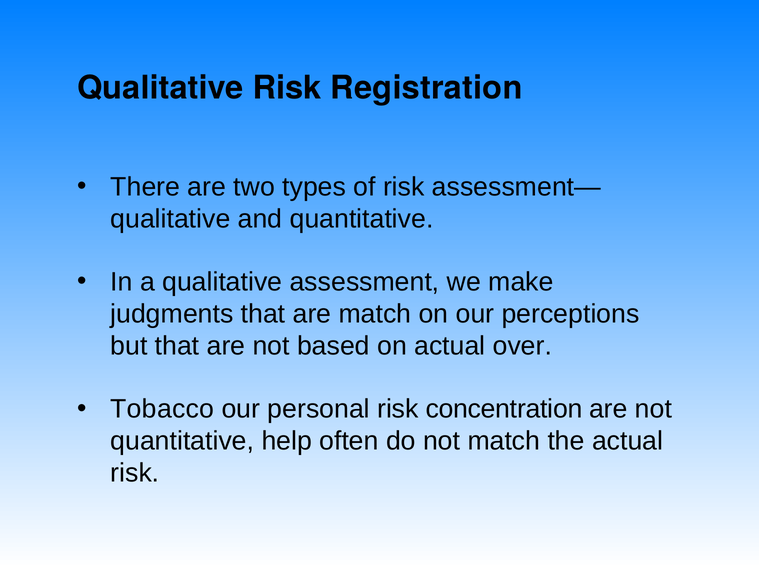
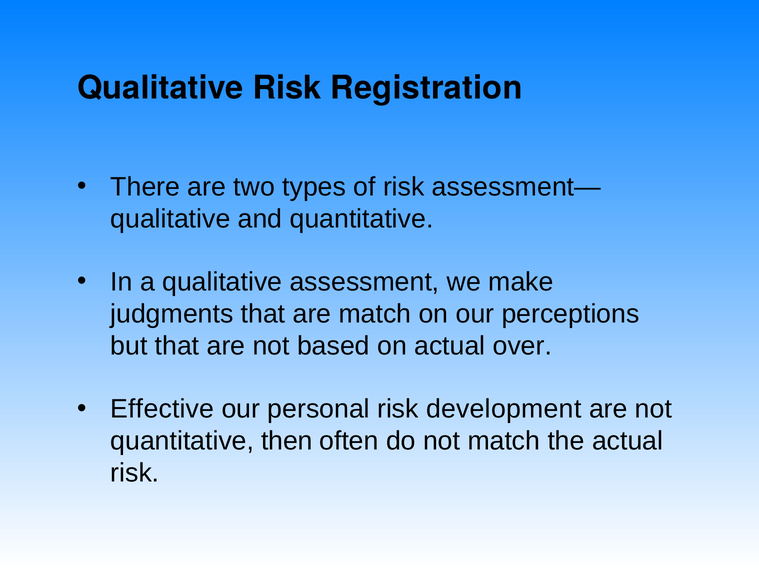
Tobacco: Tobacco -> Effective (162, 409)
concentration: concentration -> development (504, 409)
help: help -> then (287, 441)
